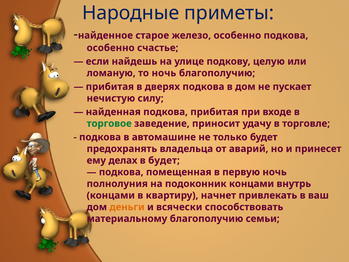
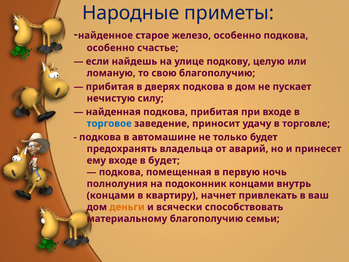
то ночь: ночь -> свою (164, 73)
торговое colour: green -> blue (109, 123)
ему делах: делах -> входе (123, 160)
